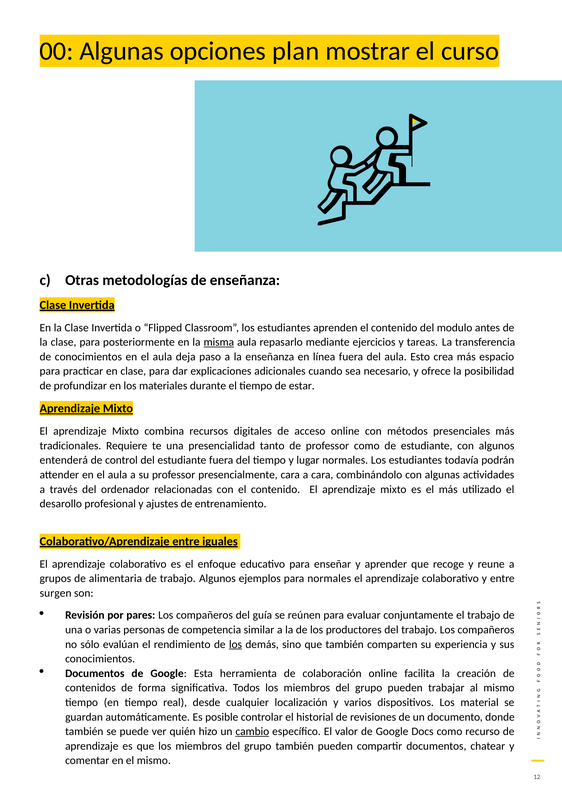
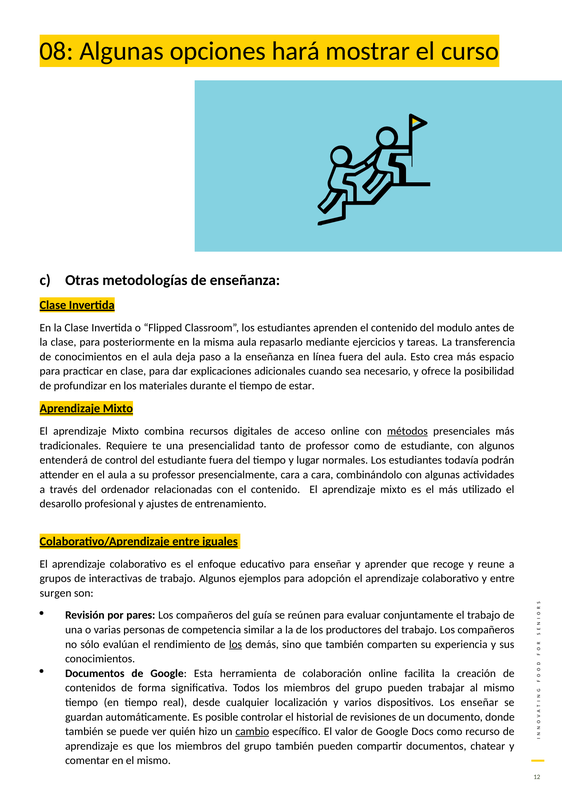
00: 00 -> 08 (57, 51)
plan: plan -> hará (296, 51)
misma underline: present -> none (219, 342)
métodos underline: none -> present (407, 431)
alimentaria: alimentaria -> interactivas (116, 578)
para normales: normales -> adopción (329, 578)
Los material: material -> enseñar (479, 702)
